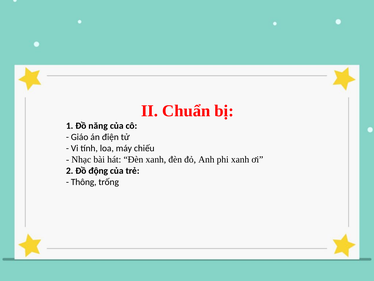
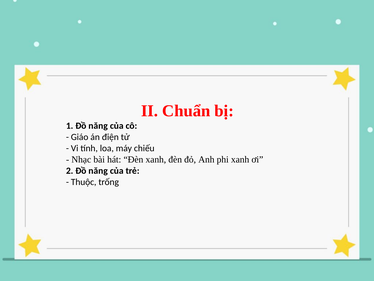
2 Đồ động: động -> năng (98, 171)
Thông: Thông -> Thuộc (84, 182)
